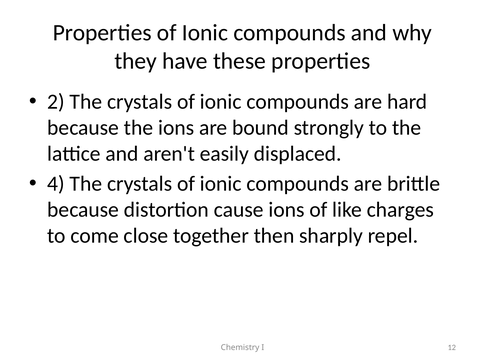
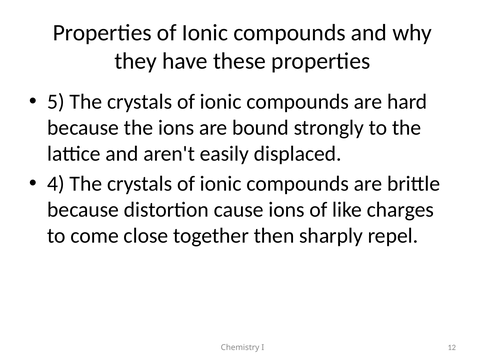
2: 2 -> 5 (56, 102)
